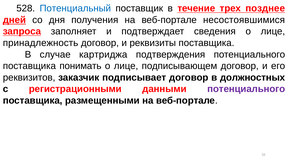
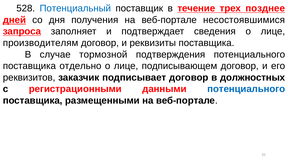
принадлежность: принадлежность -> производителям (41, 43)
картриджа: картриджа -> тормозной (103, 54)
понимать: понимать -> отдельно (80, 66)
потенциального colour: purple -> blue (246, 89)
